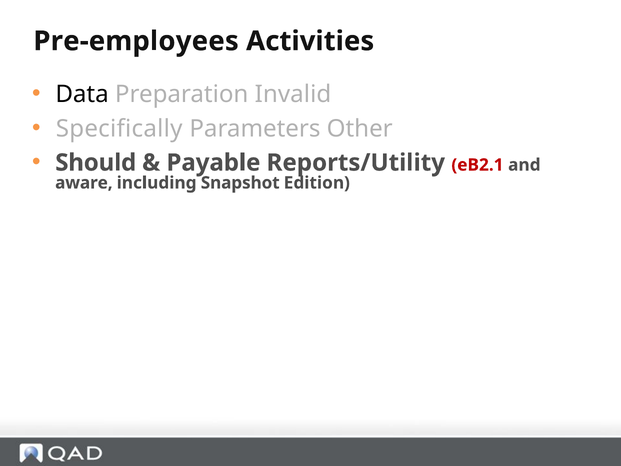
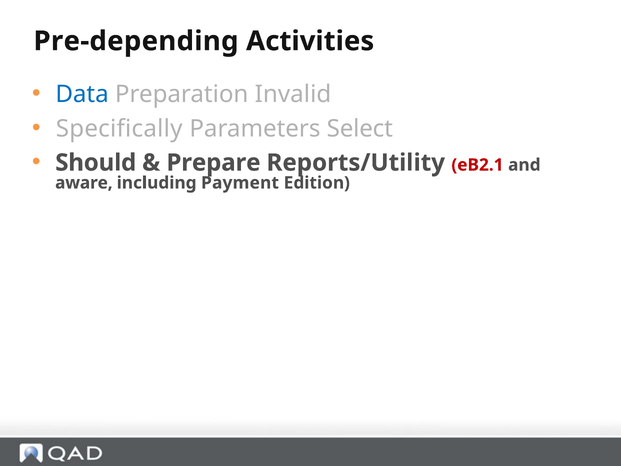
Pre-employees: Pre-employees -> Pre-depending (136, 41)
Data colour: black -> blue (82, 94)
Other: Other -> Select (360, 129)
Payable: Payable -> Prepare (213, 163)
Snapshot: Snapshot -> Payment (240, 183)
